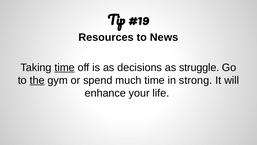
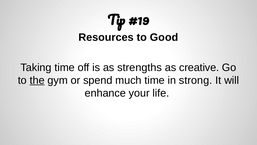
News: News -> Good (164, 37)
time underline: present -> none (65, 67)
decisions: decisions -> strengths (140, 67)
struggle: struggle -> creative (199, 67)
